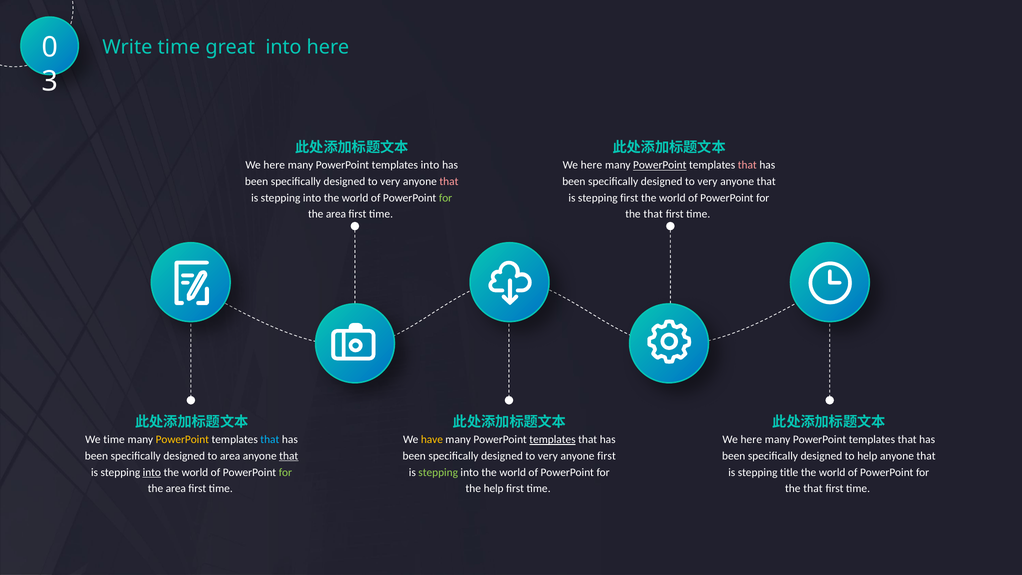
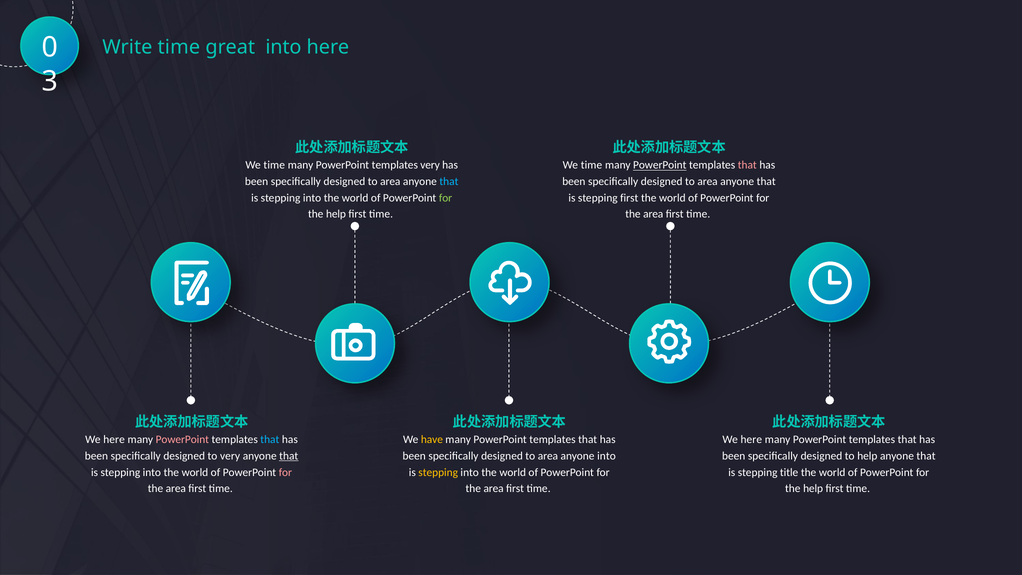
here: here -> time (274, 165)
templates into: into -> very (430, 165)
here: here -> time (591, 165)
very: very -> area (390, 181)
that colour: pink -> light blue (449, 181)
very: very -> area (708, 181)
area: area -> help (336, 214)
that: that -> area (653, 214)
time: time -> here (114, 439)
PowerPoint colour: yellow -> pink (182, 439)
templates underline: present -> none (553, 439)
to area: area -> very (230, 456)
very: very -> area (548, 456)
anyone first: first -> into (606, 456)
into underline: present -> none (152, 472)
for colour: light green -> pink (285, 472)
stepping colour: light green -> yellow (438, 472)
help: help -> area (494, 488)
that: that -> help (813, 488)
